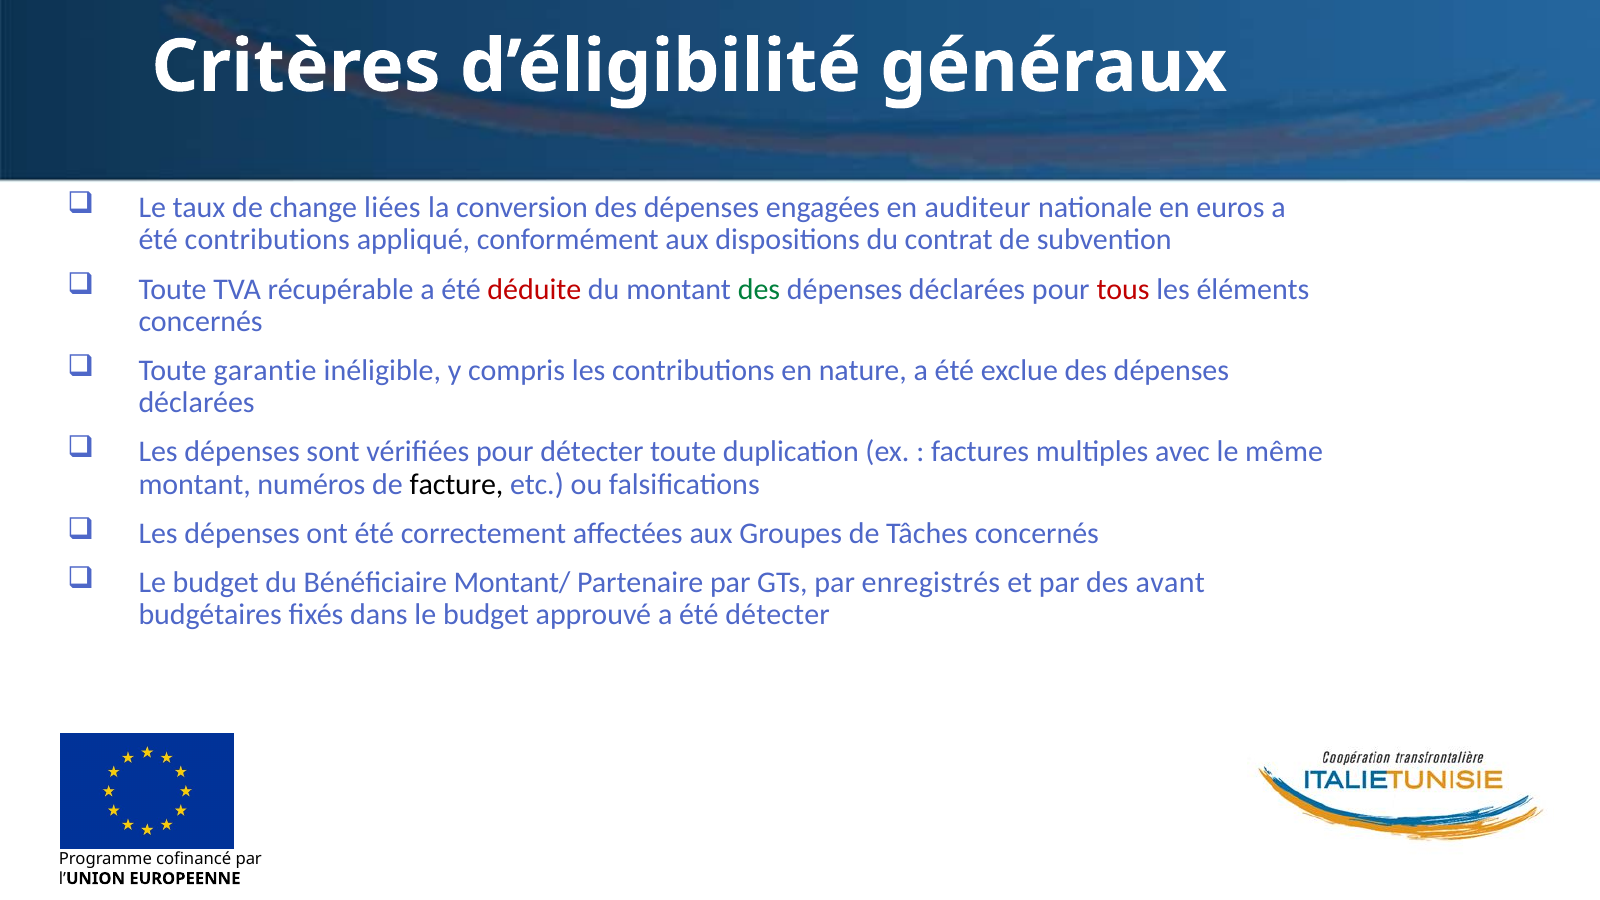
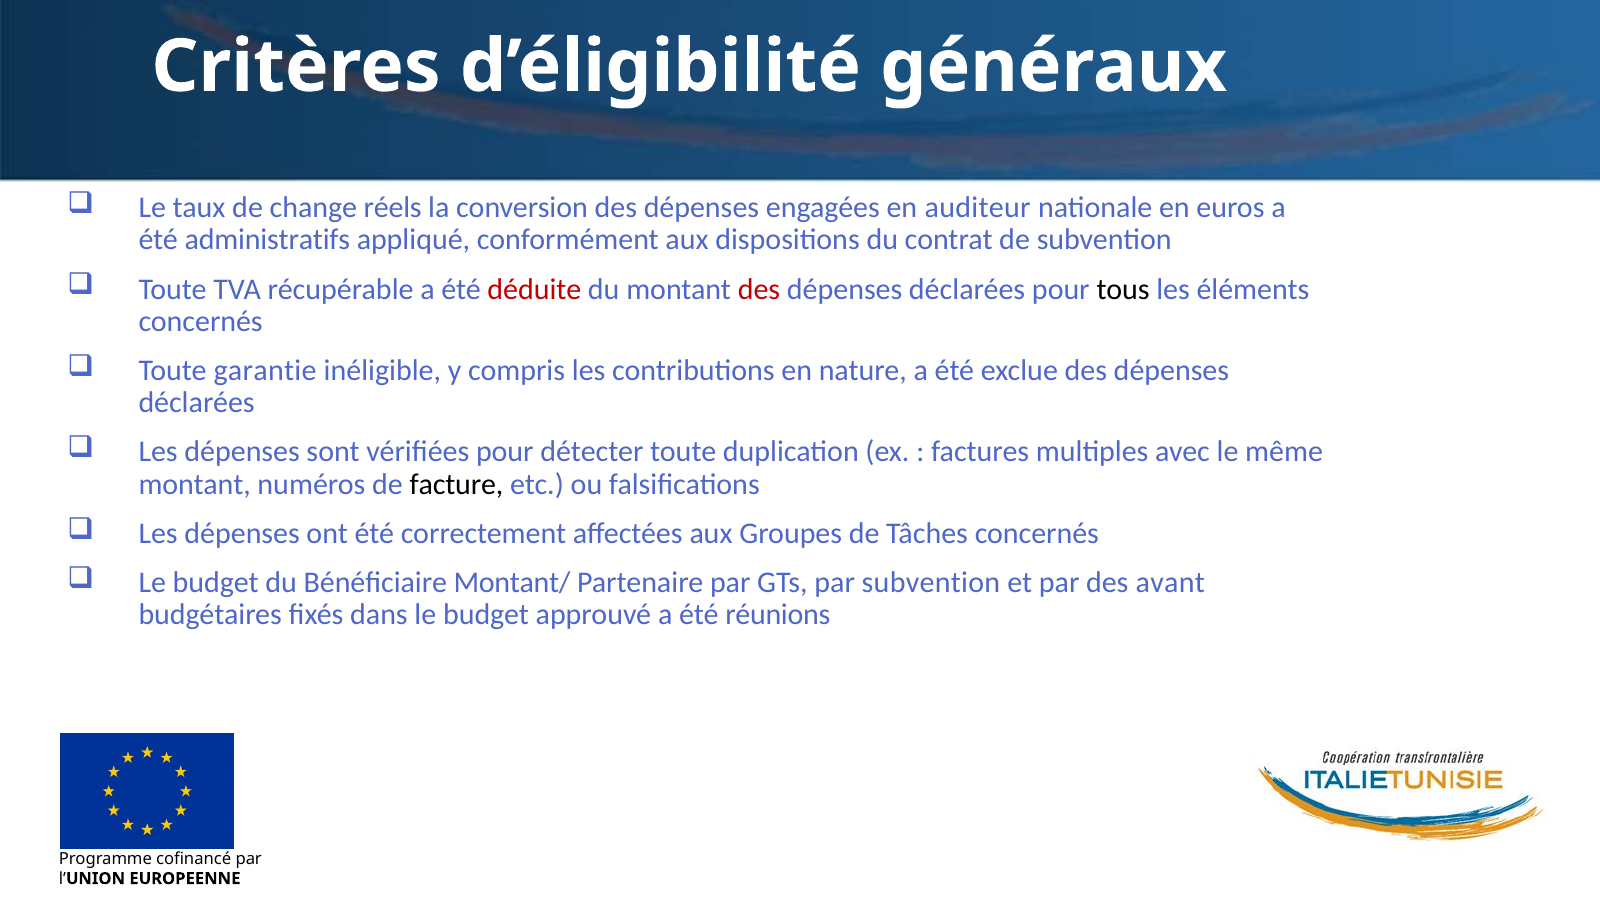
liées: liées -> réels (393, 208)
été contributions: contributions -> administratifs (267, 240)
des colour: green -> red (759, 289)
tous colour: red -> black (1123, 289)
par enregistrés: enregistrés -> subvention (931, 583)
été détecter: détecter -> réunions (778, 615)
